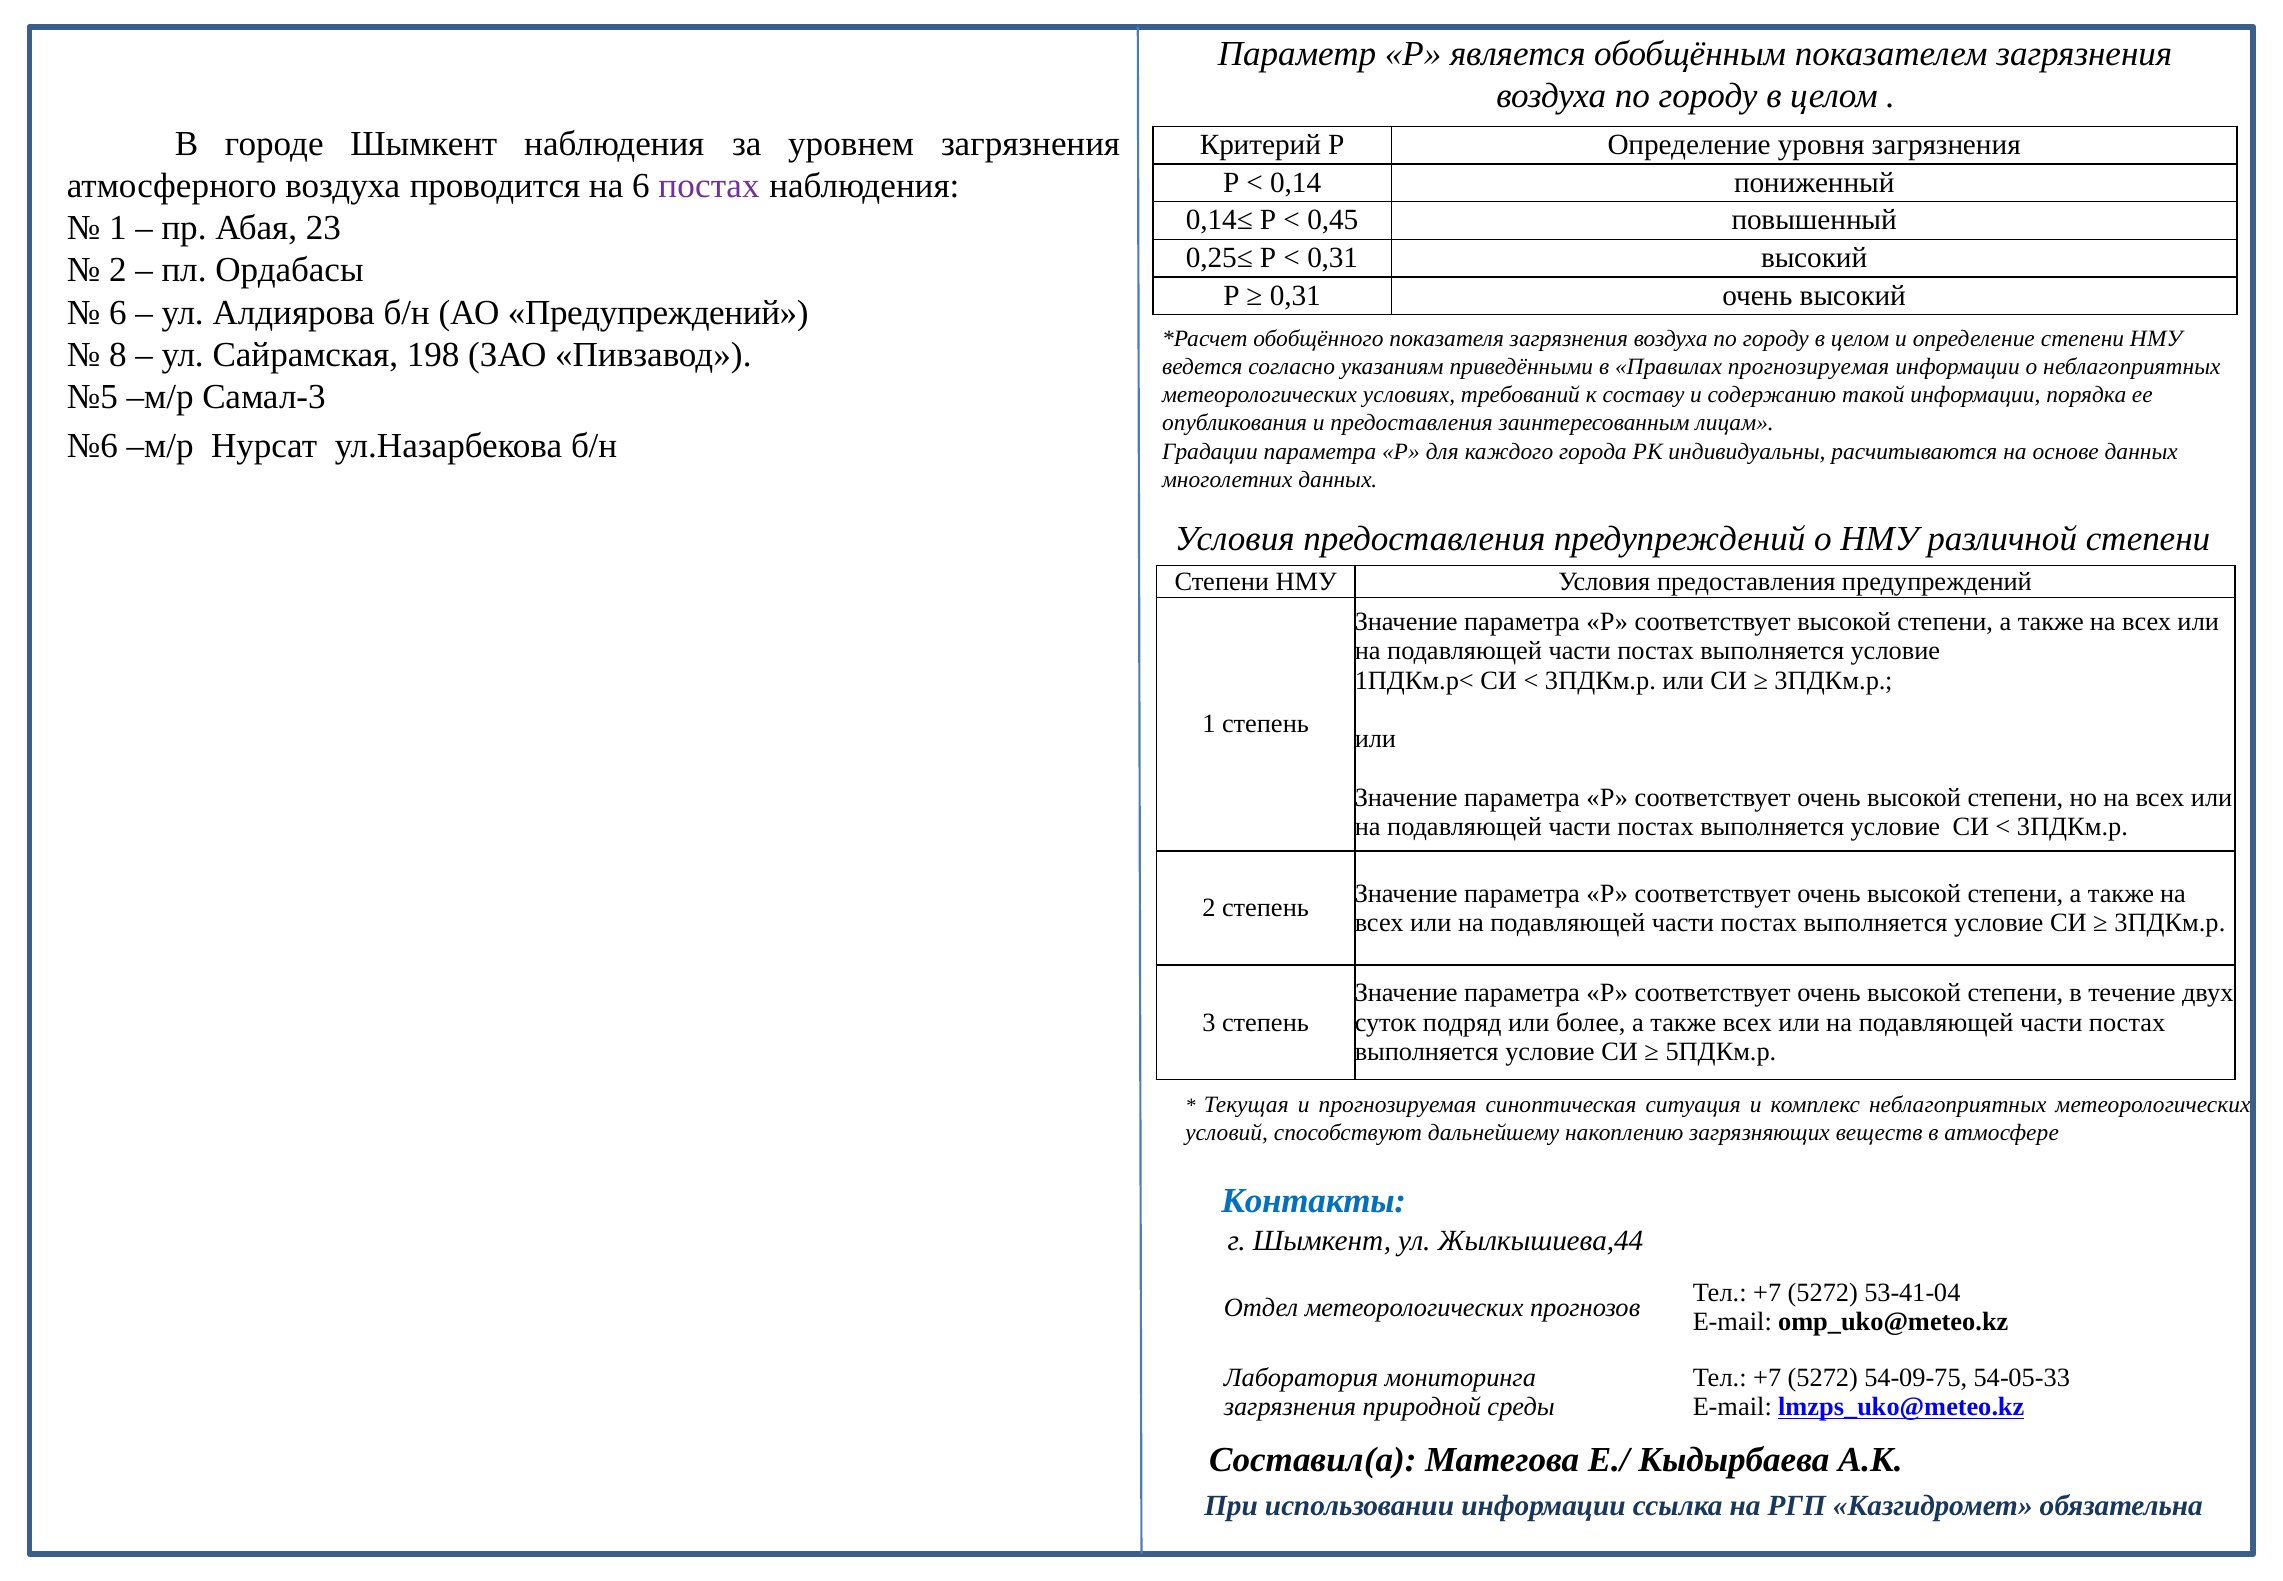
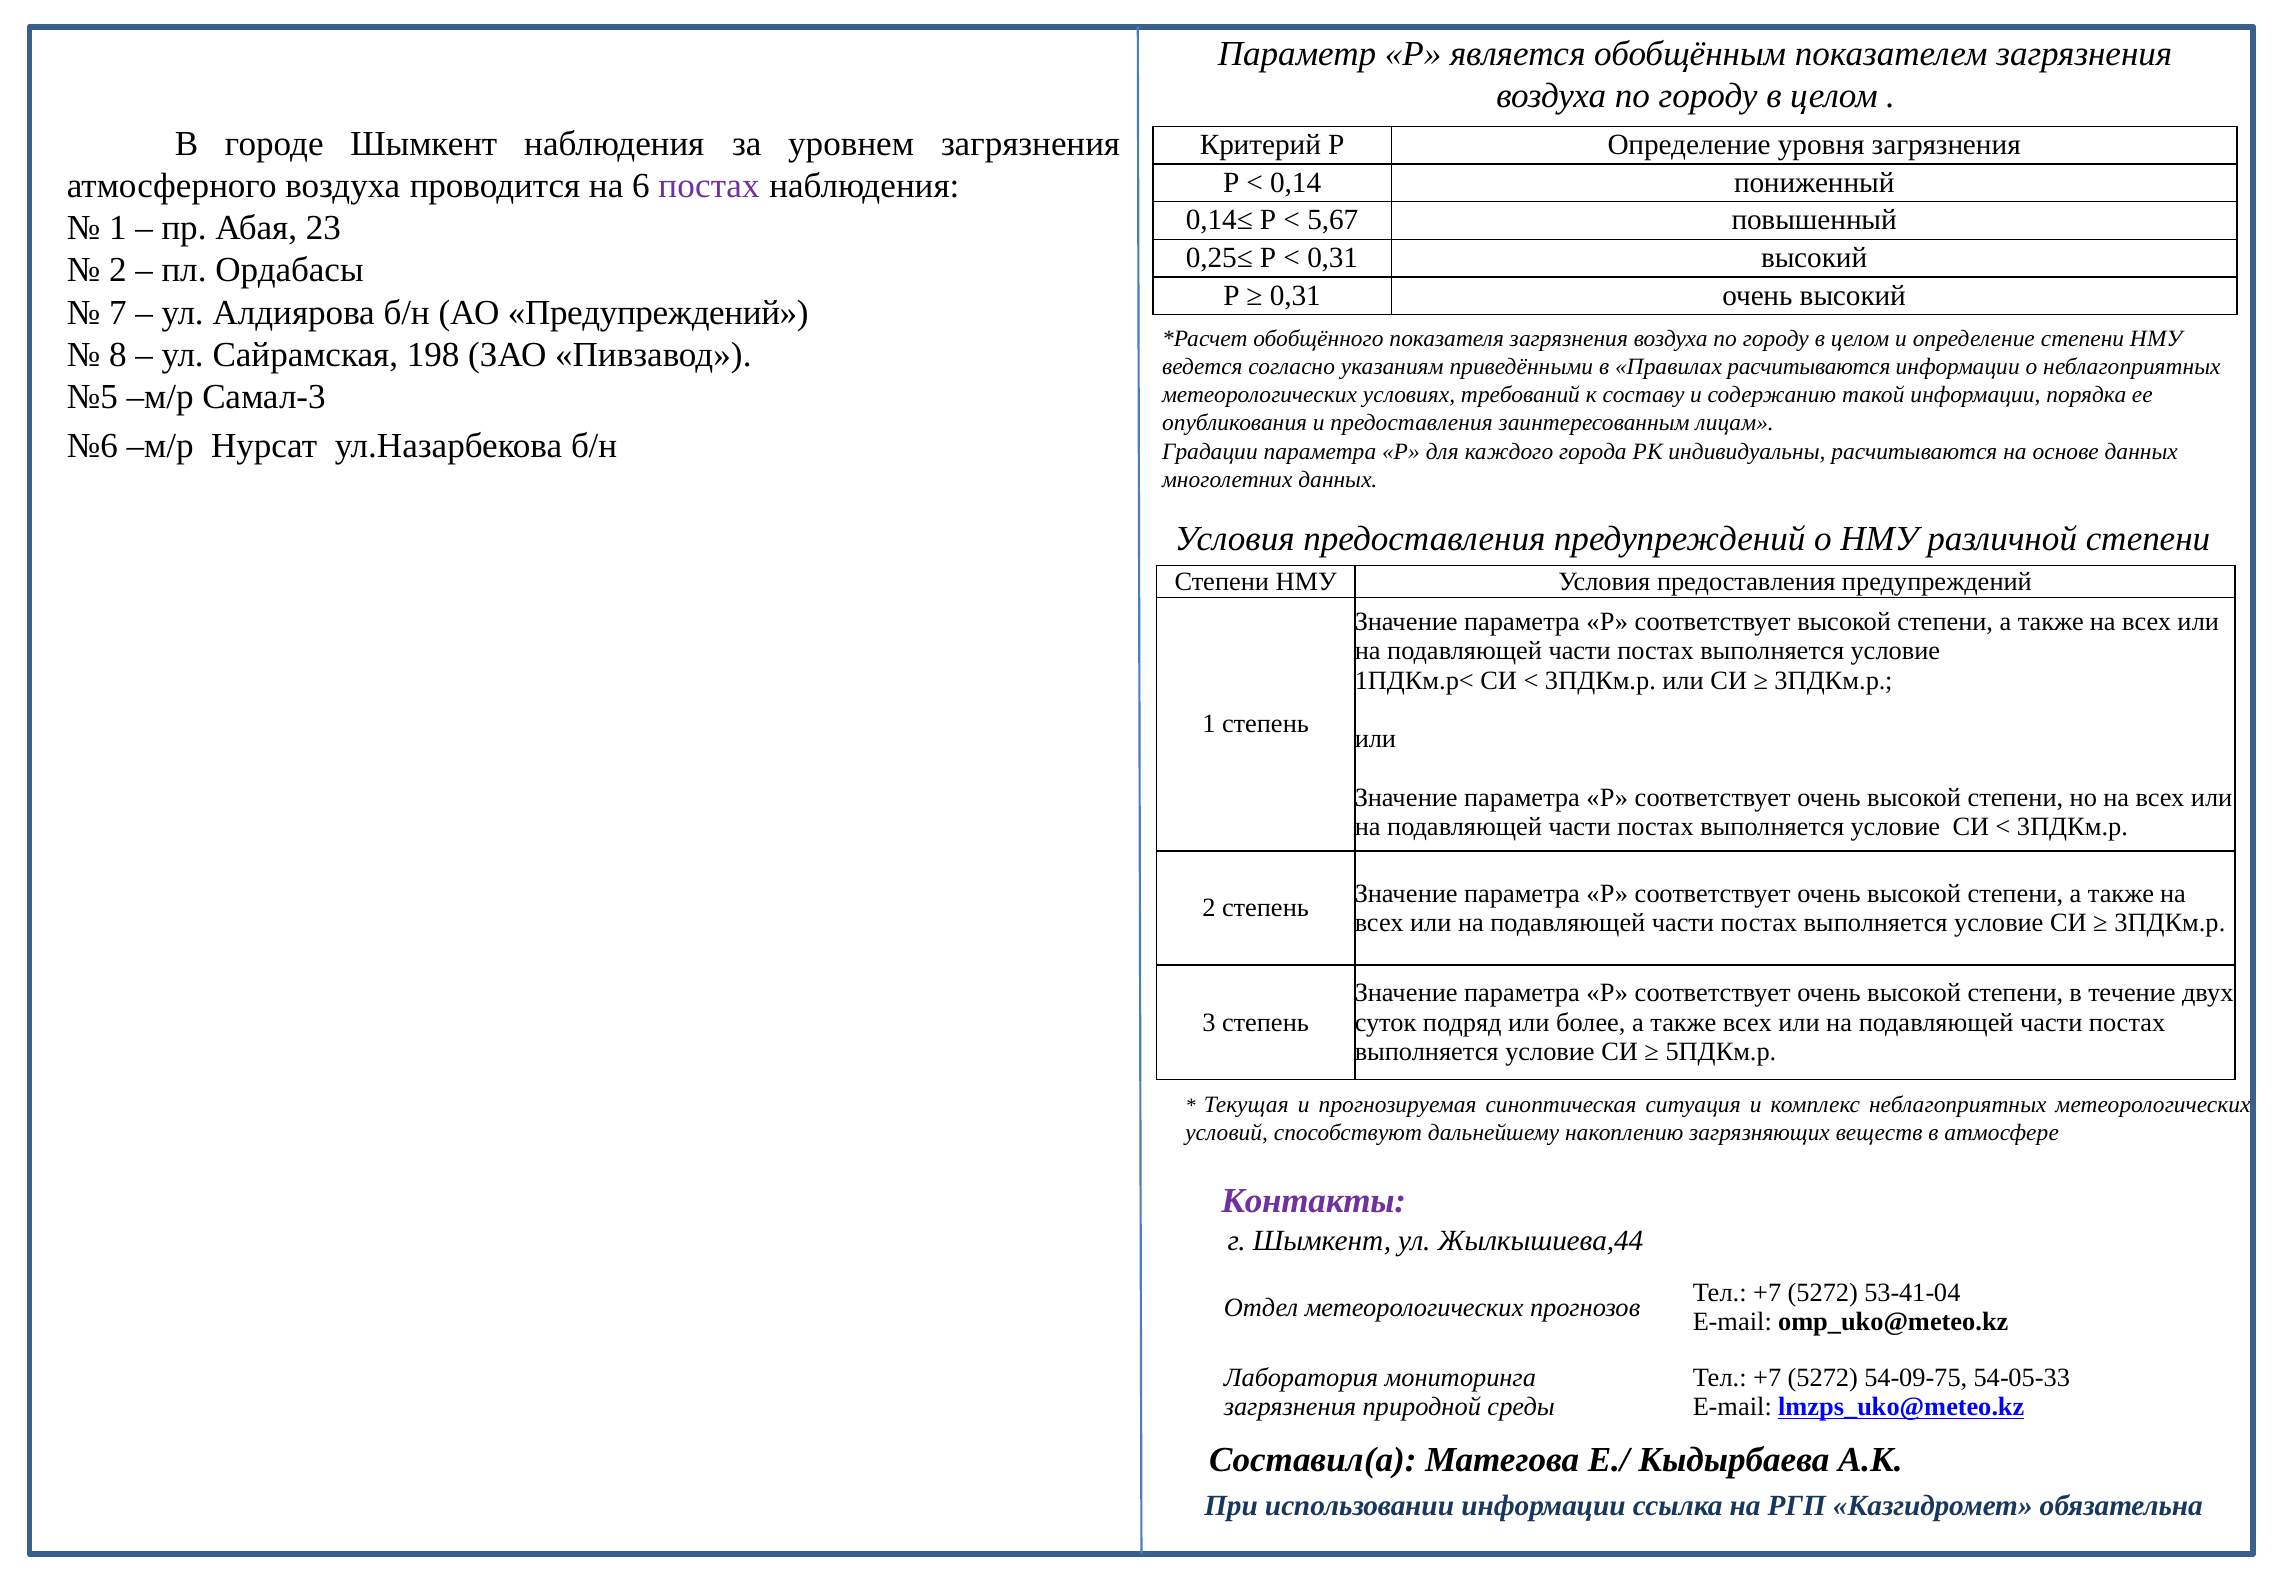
0,45: 0,45 -> 5,67 (1333, 220)
6: 6 -> 7 (118, 312)
Правилах прогнозируемая: прогнозируемая -> расчитываются (1809, 367)
Контакты colour: blue -> purple (1314, 1200)
